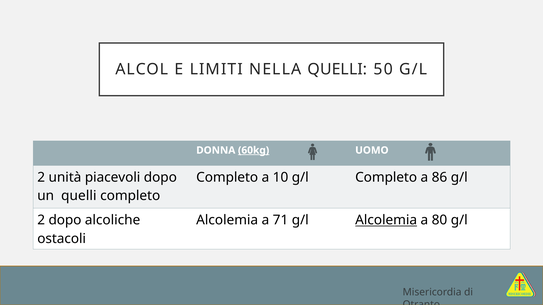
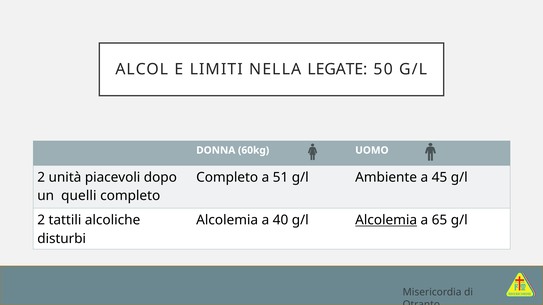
NELLA QUELLI: QUELLI -> LEGATE (338, 69)
60kg underline: present -> none (254, 150)
10: 10 -> 51 (281, 178)
g/l Completo: Completo -> Ambiente (386, 178)
86: 86 -> 45 (439, 178)
2 dopo: dopo -> tattili (65, 220)
71: 71 -> 40 (281, 220)
80: 80 -> 65 (439, 220)
ostacoli: ostacoli -> disturbi (62, 239)
